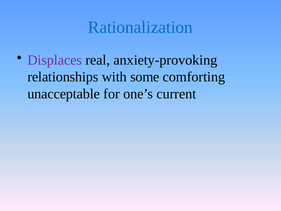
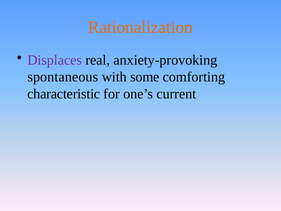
Rationalization colour: blue -> orange (140, 27)
relationships: relationships -> spontaneous (63, 77)
unacceptable: unacceptable -> characteristic (64, 94)
